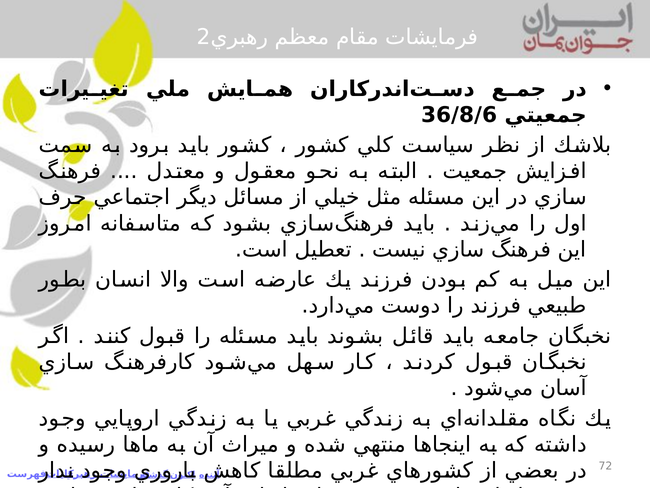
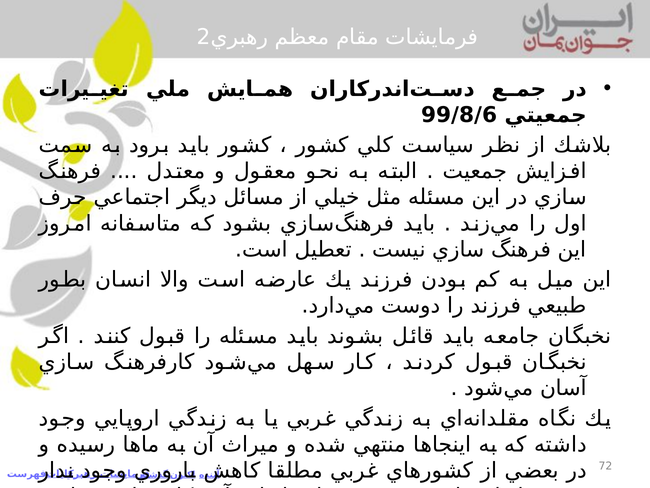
36/8/6: 36/8/6 -> 99/8/6 (459, 115)
